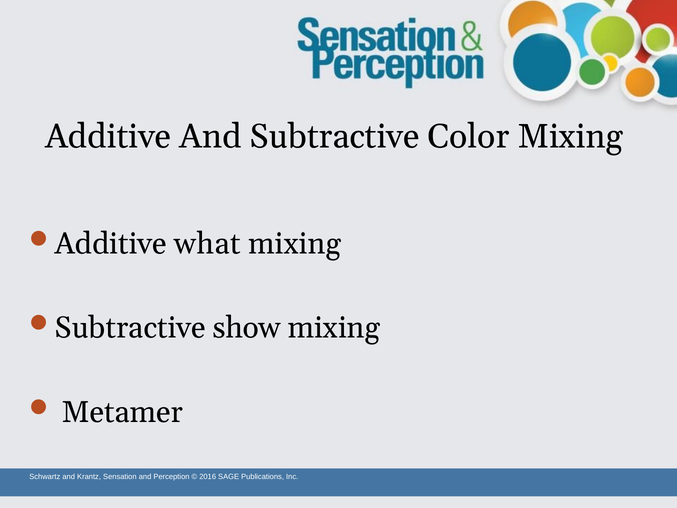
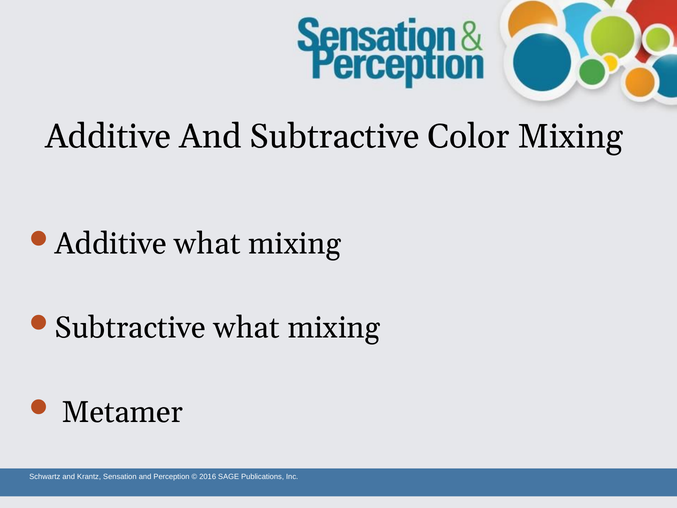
Subtractive show: show -> what (247, 328)
